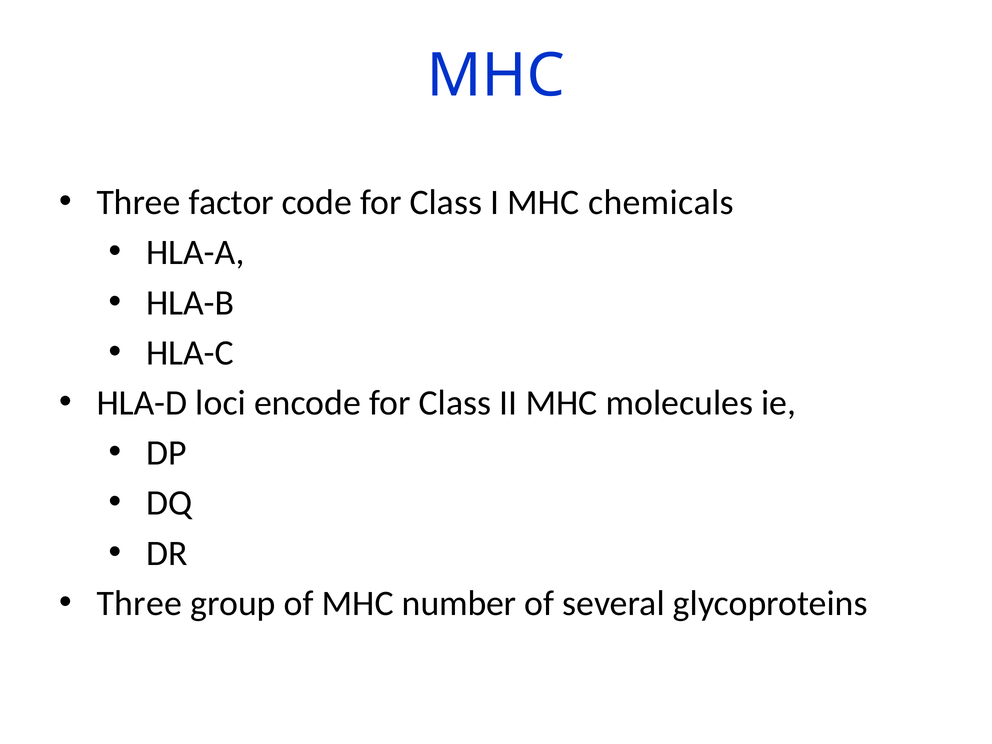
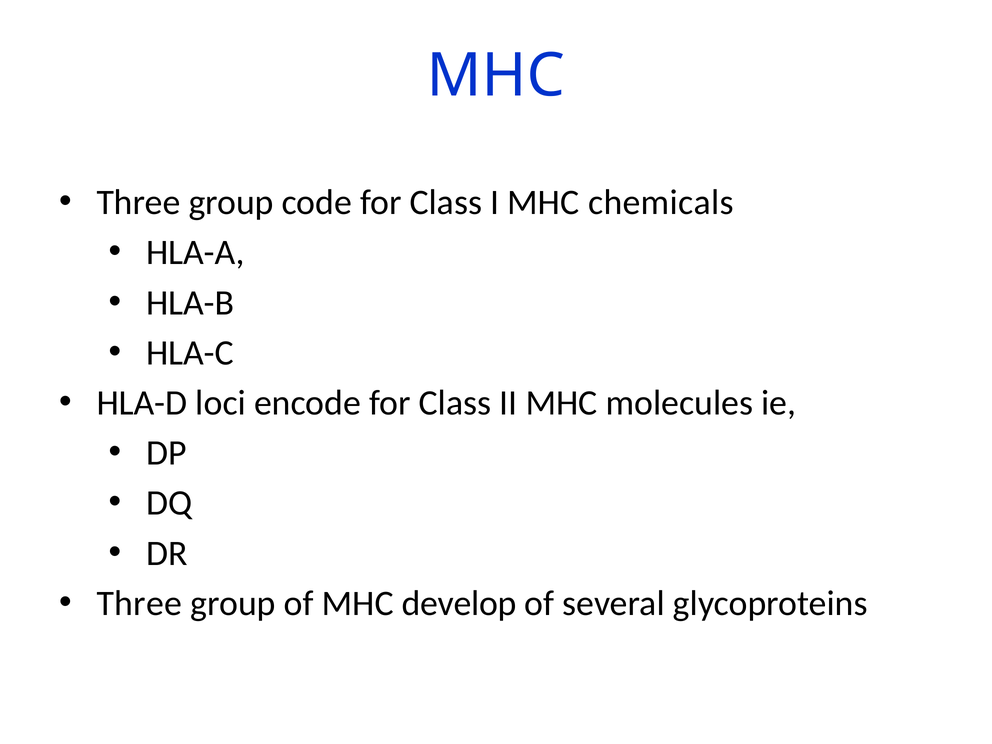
factor: factor -> group (231, 202)
number: number -> develop (459, 603)
